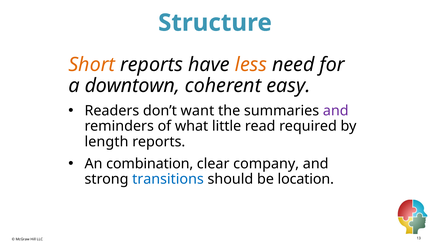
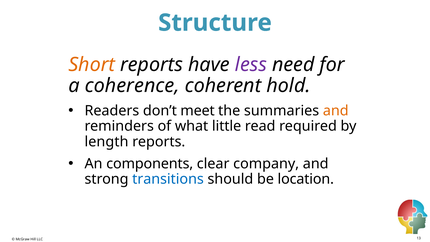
less colour: orange -> purple (251, 64)
downtown: downtown -> coherence (132, 86)
easy: easy -> hold (288, 86)
want: want -> meet (198, 111)
and colour: purple -> orange (336, 111)
combination: combination -> components (150, 164)
